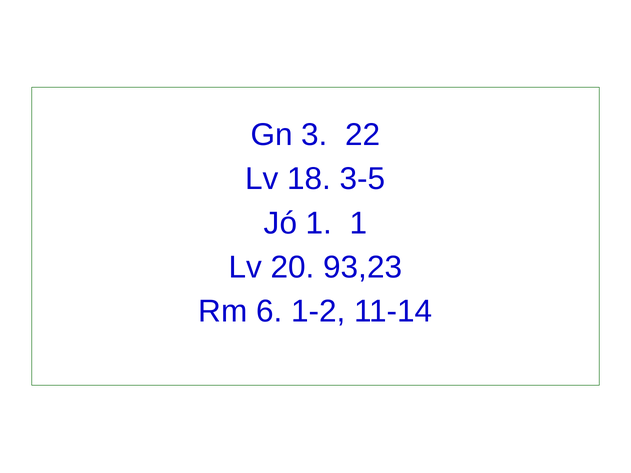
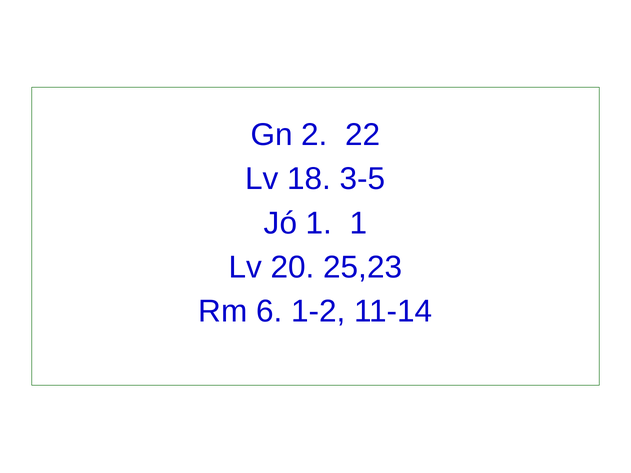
3: 3 -> 2 (315, 135)
93,23: 93,23 -> 25,23 (363, 267)
